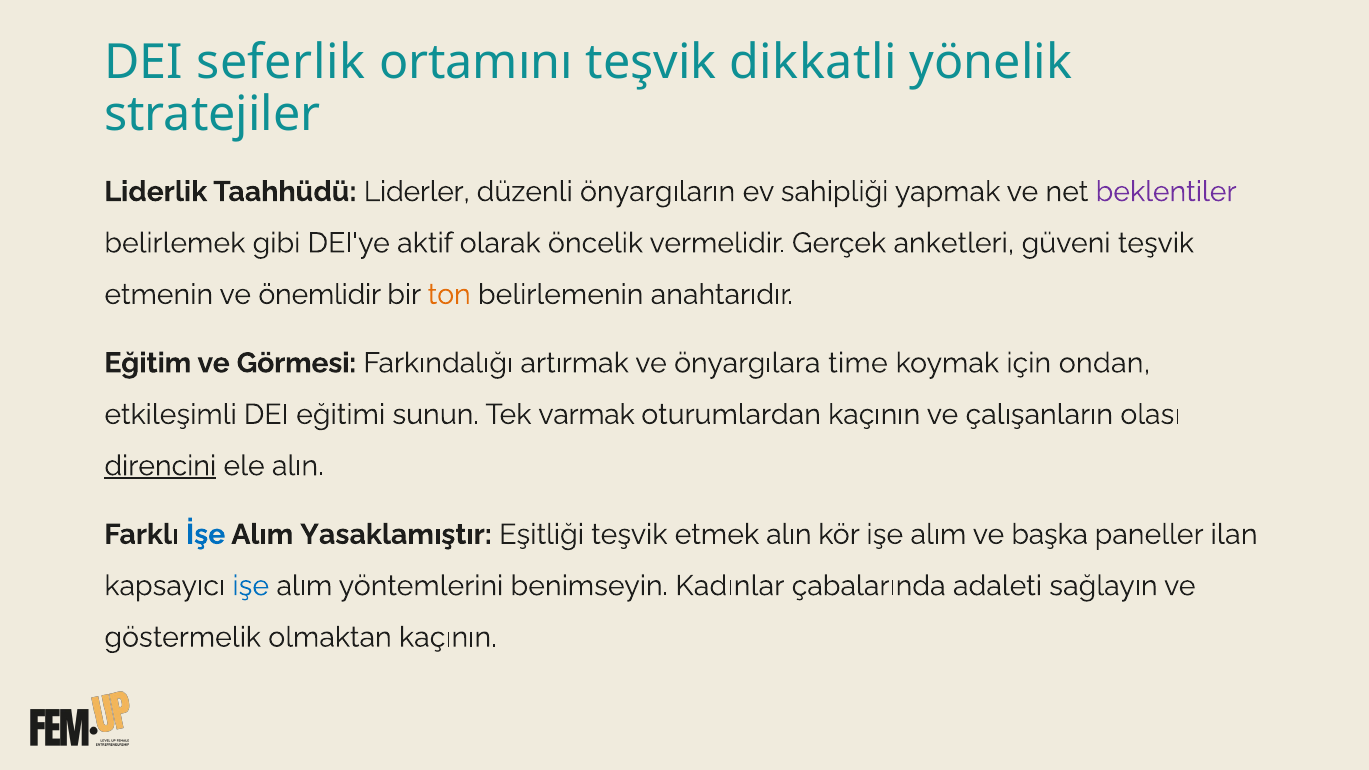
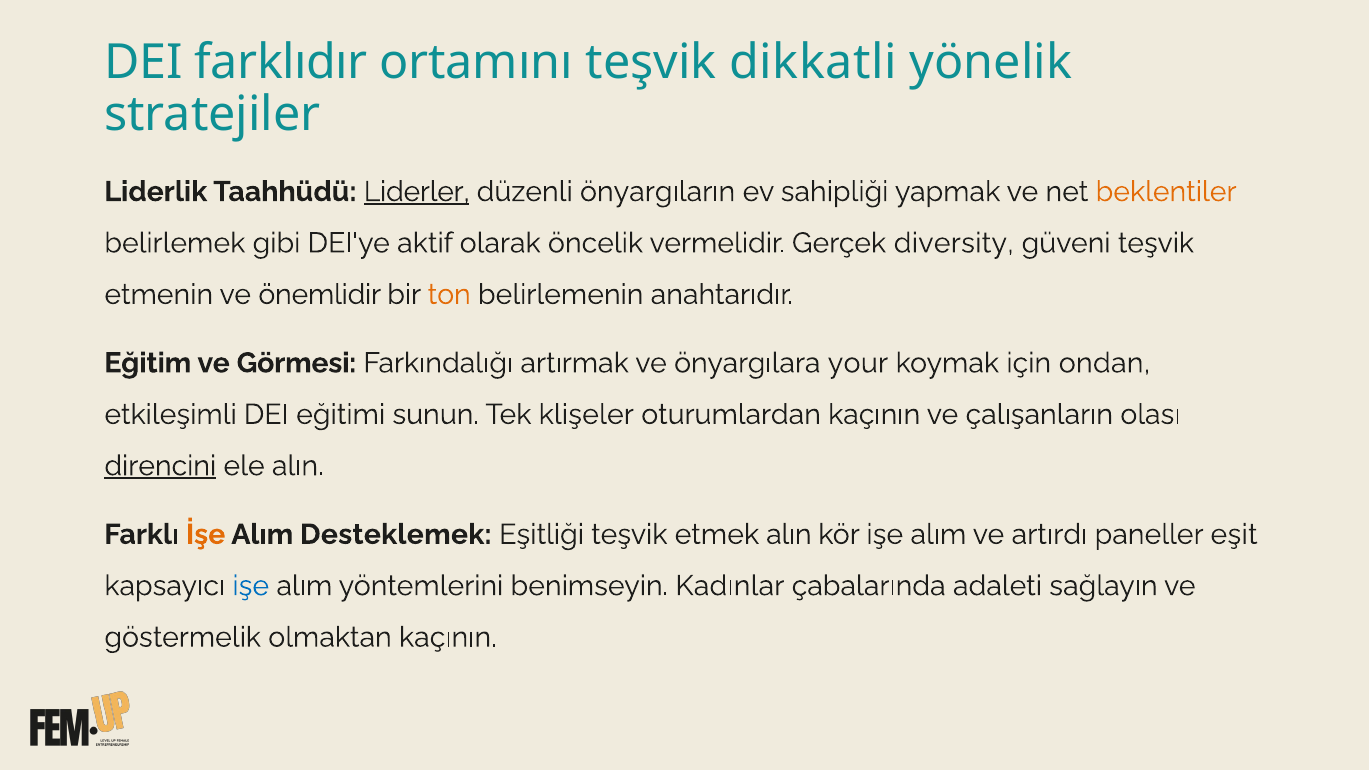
seferlik: seferlik -> farklıdır (281, 62)
Liderler underline: none -> present (417, 192)
beklentiler colour: purple -> orange (1166, 192)
anketleri: anketleri -> diversity (954, 243)
time: time -> your (858, 363)
varmak: varmak -> klişeler (586, 414)
İşe colour: blue -> orange (206, 534)
Yasaklamıştır: Yasaklamıştır -> Desteklemek (396, 534)
başka: başka -> artırdı (1049, 534)
ilan: ilan -> eşit (1234, 534)
